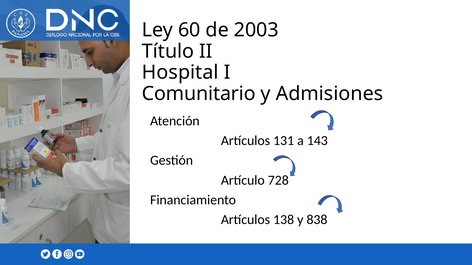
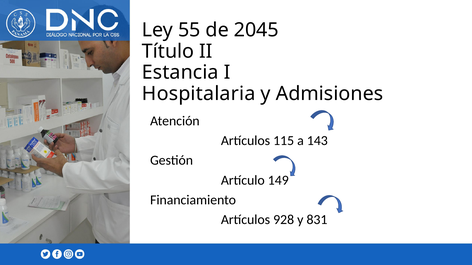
60: 60 -> 55 (189, 30)
2003: 2003 -> 2045 (256, 30)
Hospital: Hospital -> Estancia (180, 73)
Comunitario: Comunitario -> Hospitalaria (199, 94)
131: 131 -> 115 (284, 141)
728: 728 -> 149 (278, 180)
138: 138 -> 928 (284, 220)
838: 838 -> 831 (317, 220)
